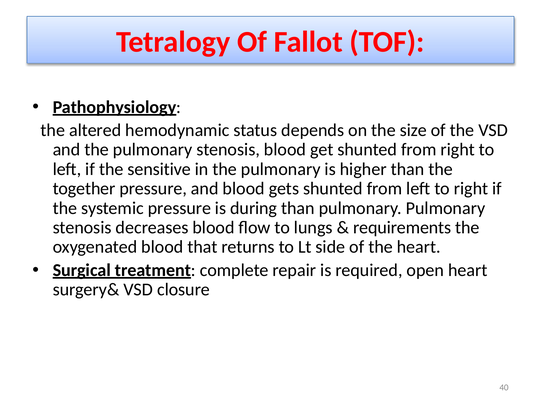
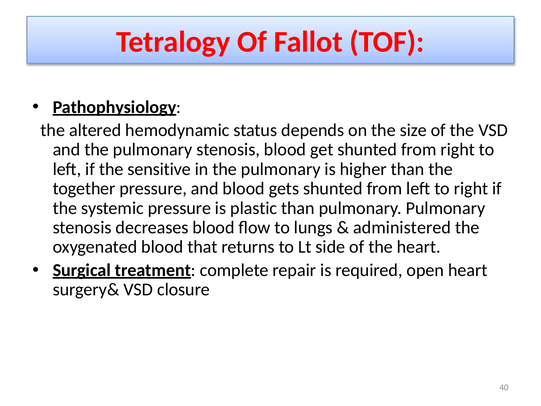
during: during -> plastic (254, 208)
requirements: requirements -> administered (402, 227)
